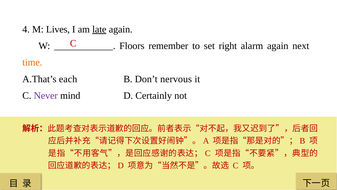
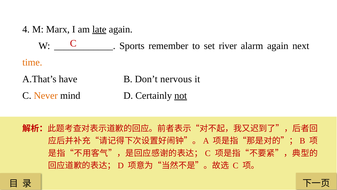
Lives: Lives -> Marx (58, 29)
Floors: Floors -> Sports (132, 46)
right: right -> river (228, 46)
each: each -> have (68, 79)
Never colour: purple -> orange (46, 95)
not underline: none -> present (181, 95)
